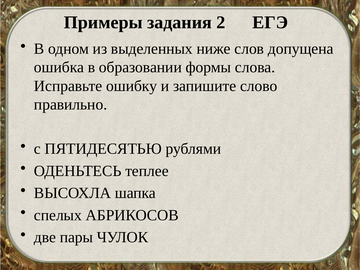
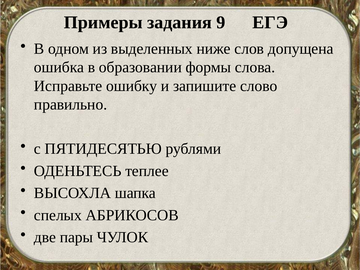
2: 2 -> 9 (221, 22)
